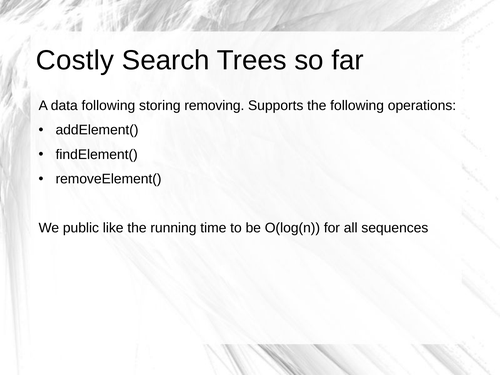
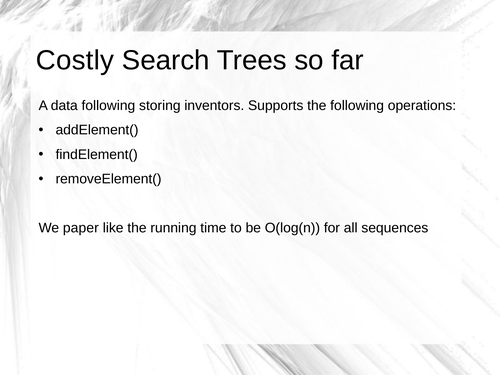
removing: removing -> inventors (214, 106)
public: public -> paper (81, 228)
